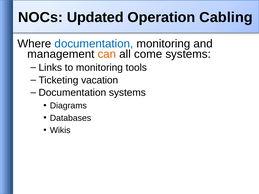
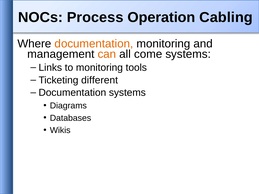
Updated: Updated -> Process (95, 17)
documentation colour: blue -> orange (94, 44)
vacation: vacation -> different (100, 80)
